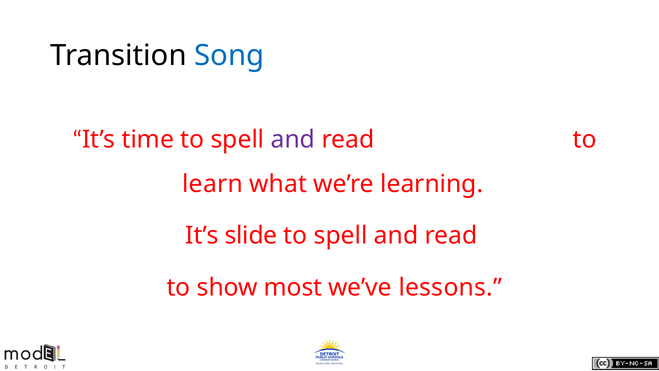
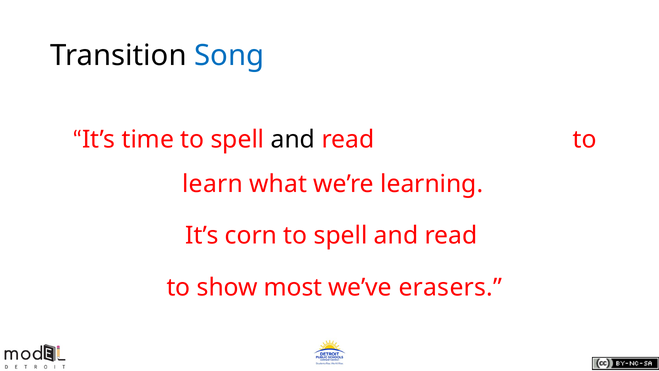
and colour: purple -> black (293, 139)
slide: slide -> corn (251, 236)
lessons: lessons -> erasers (450, 287)
